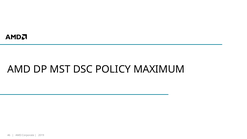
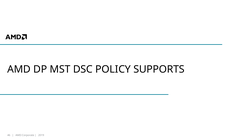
MAXIMUM: MAXIMUM -> SUPPORTS (159, 69)
